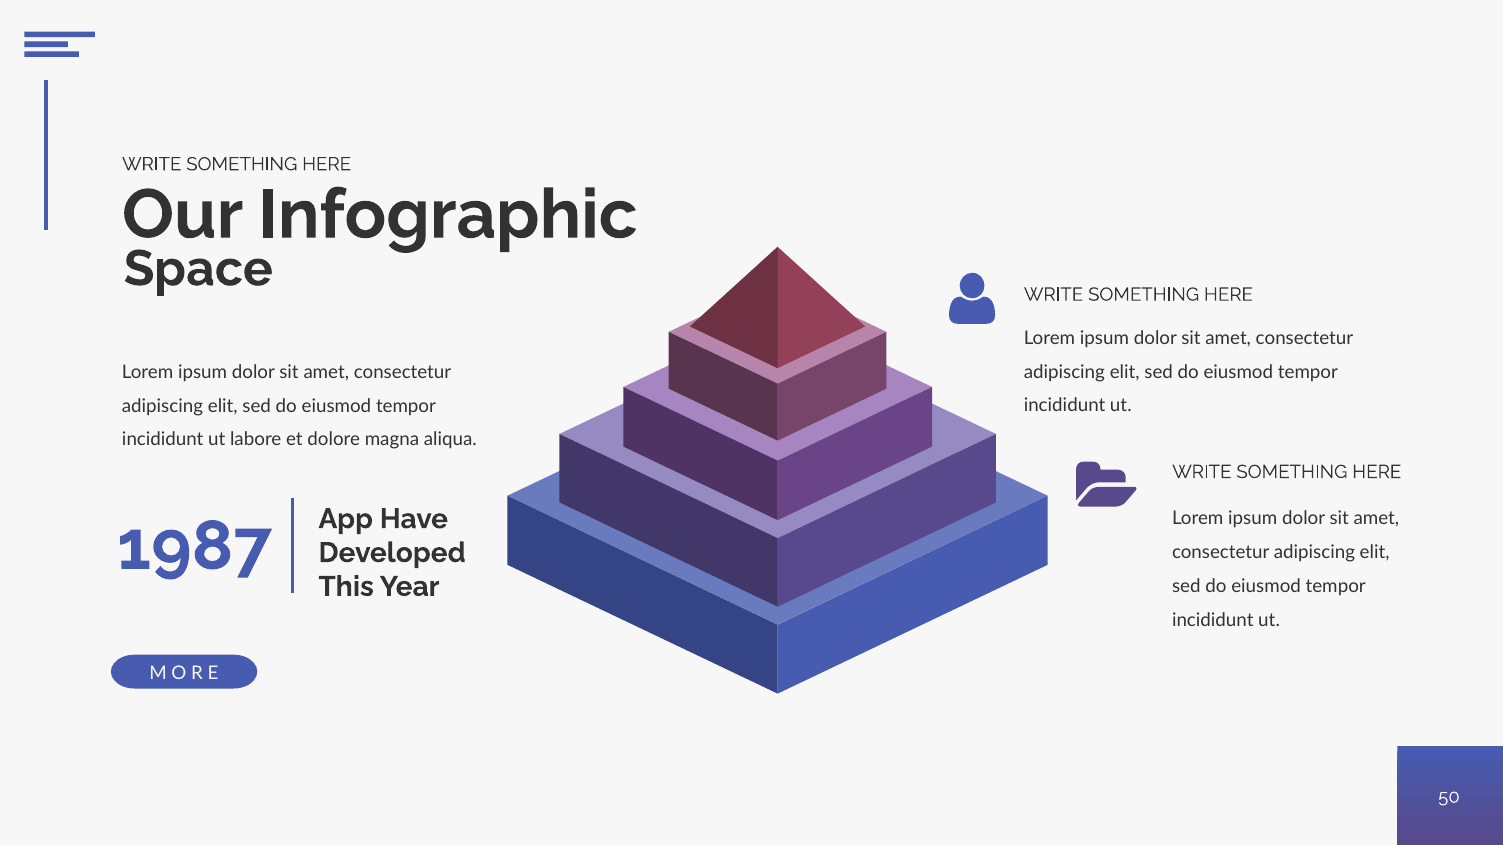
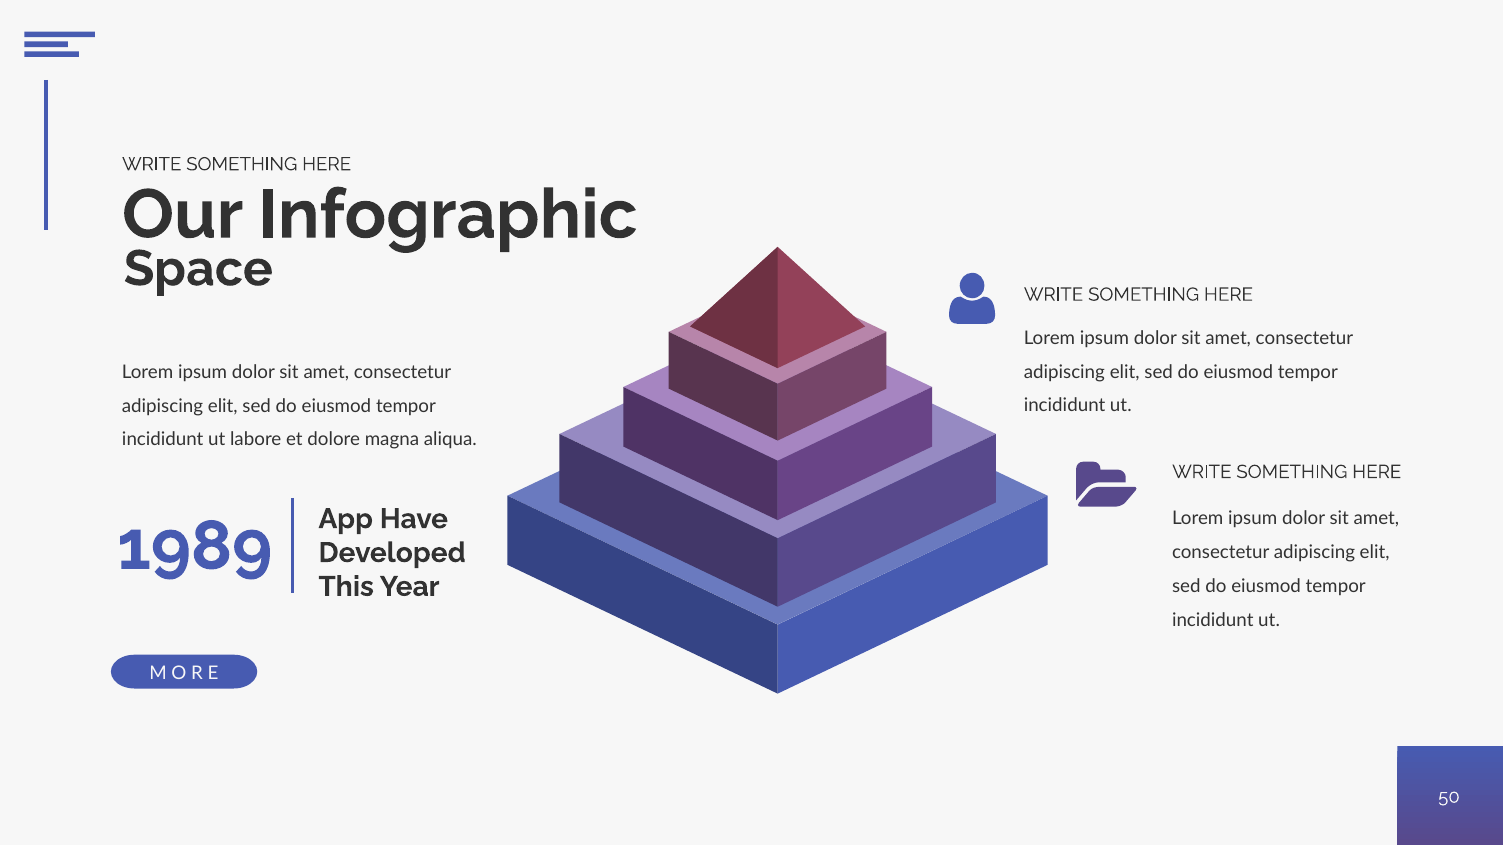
1987: 1987 -> 1989 (195, 546)
